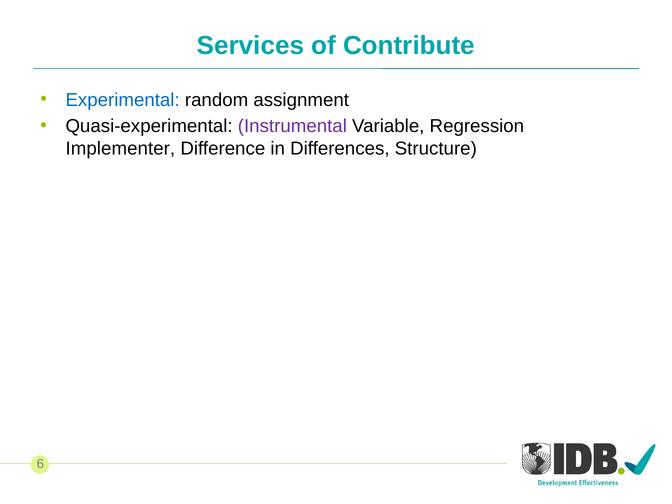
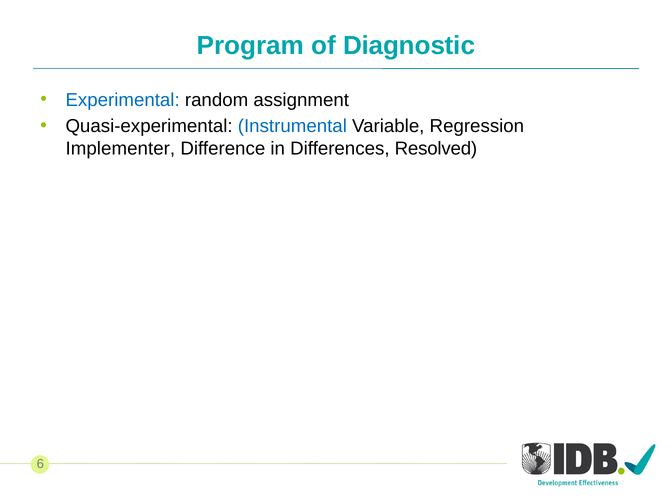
Services: Services -> Program (250, 46)
Contribute: Contribute -> Diagnostic (409, 46)
Instrumental colour: purple -> blue (292, 126)
Structure: Structure -> Resolved (436, 148)
